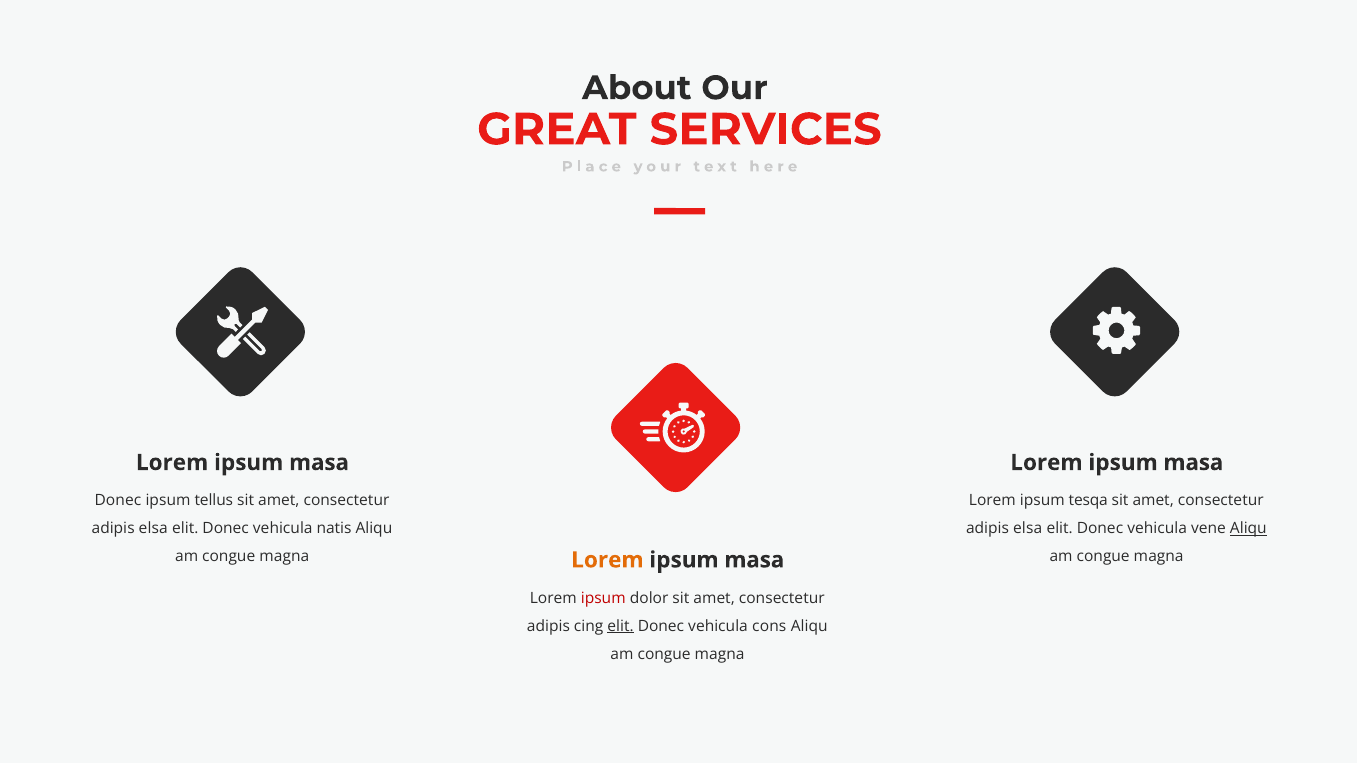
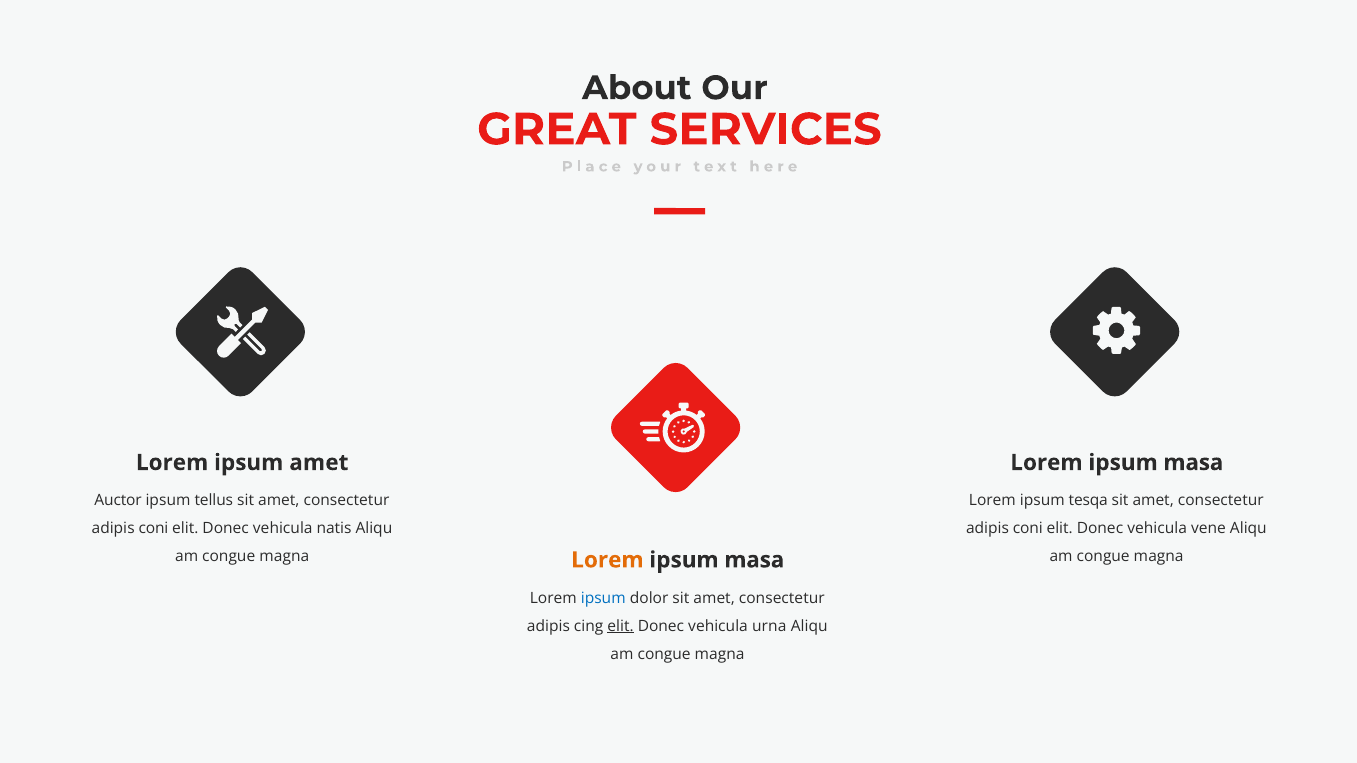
masa: masa -> amet (319, 463)
Donec: Donec -> Auctor (118, 501)
elsa: elsa -> coni (153, 529)
elsa: elsa -> coni (1028, 529)
Aliqu underline: present -> none (1248, 529)
ipsum colour: red -> blue (603, 598)
cons: cons -> urna (769, 626)
